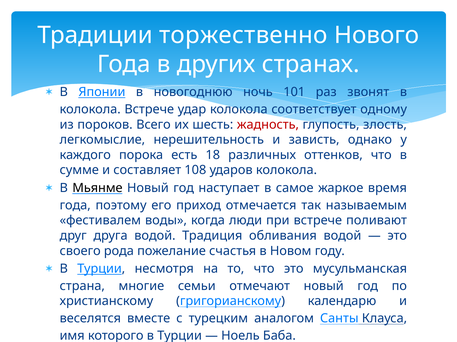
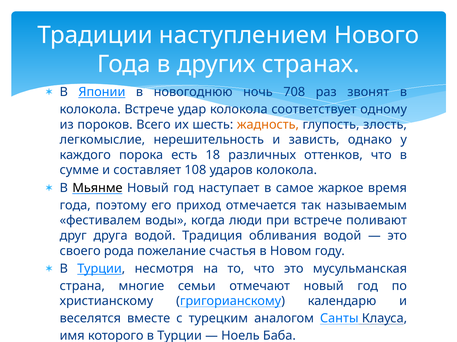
торжественно: торжественно -> наступлением (243, 35)
101: 101 -> 708 (294, 92)
жадность colour: red -> orange (268, 125)
